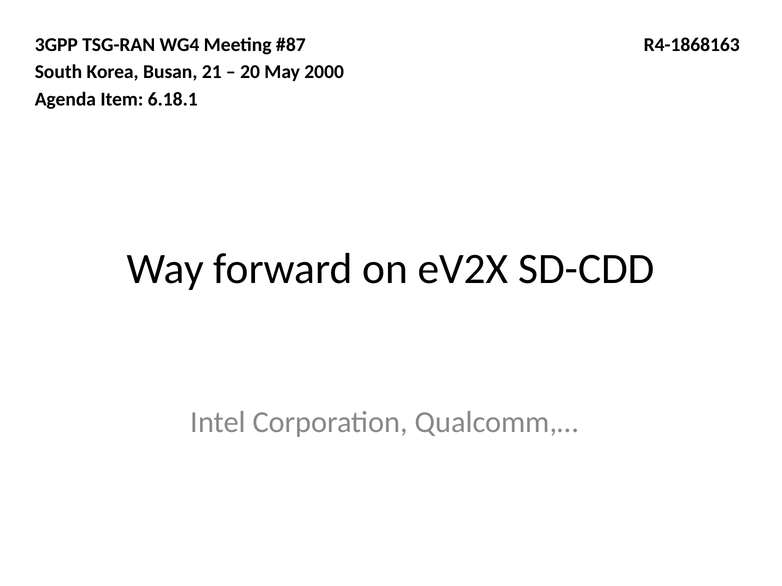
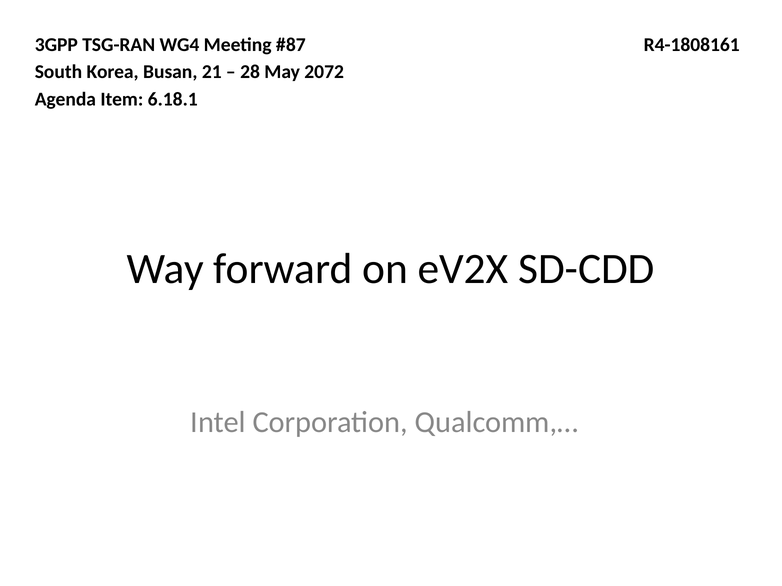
R4-1868163: R4-1868163 -> R4-1808161 (692, 45)
20: 20 -> 28 (250, 72)
2000: 2000 -> 2072 (324, 72)
